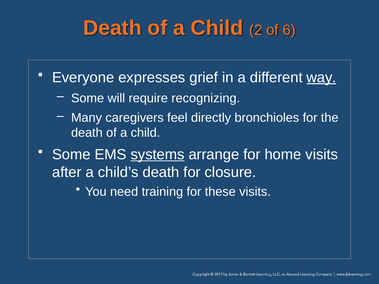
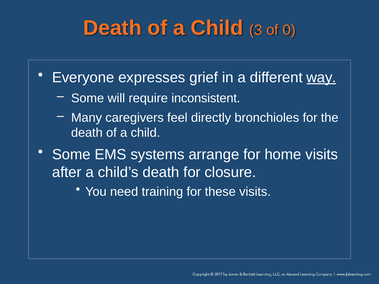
2: 2 -> 3 (256, 30)
6: 6 -> 0 (289, 30)
recognizing: recognizing -> inconsistent (206, 98)
systems underline: present -> none (158, 155)
